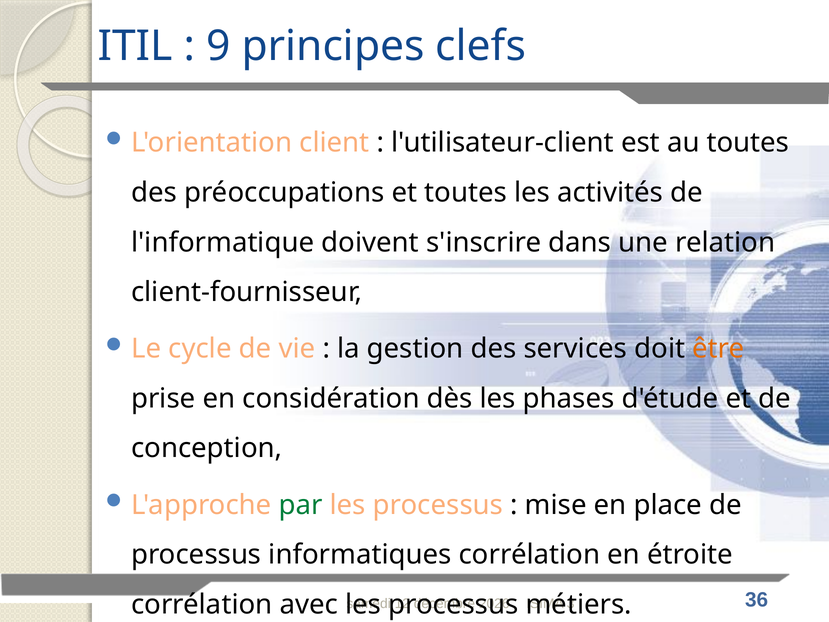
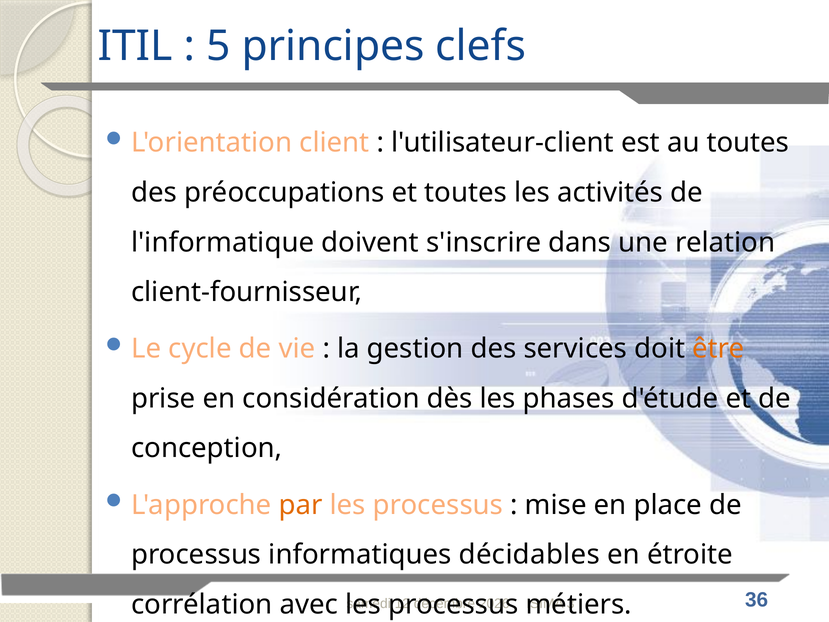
9: 9 -> 5 (218, 46)
par colour: green -> orange (301, 505)
informatiques corrélation: corrélation -> décidables (529, 555)
